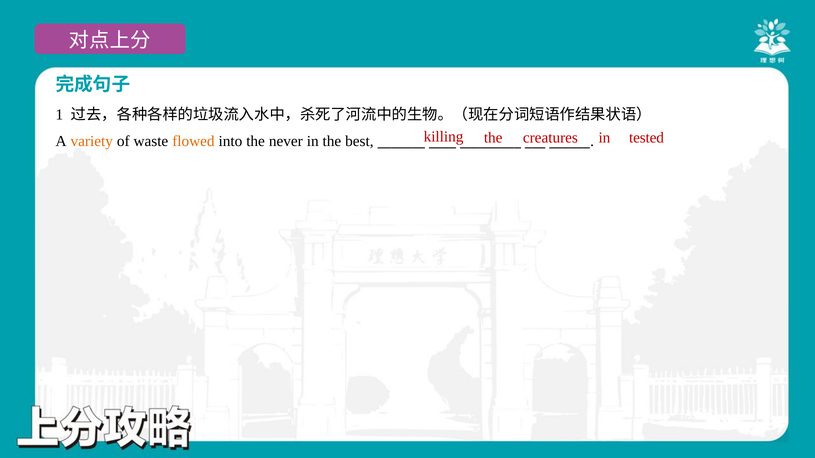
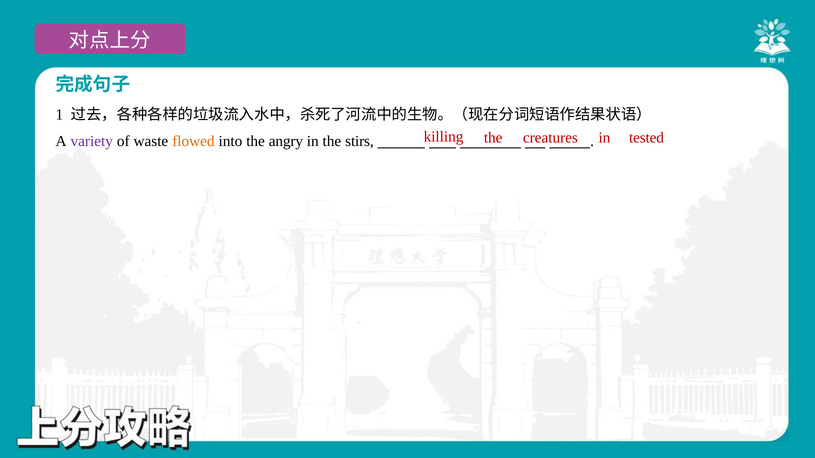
variety colour: orange -> purple (92, 141)
never: never -> angry (286, 141)
best: best -> stirs (359, 141)
